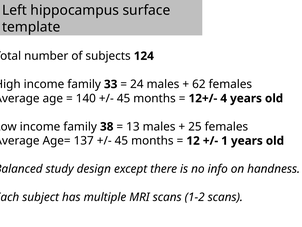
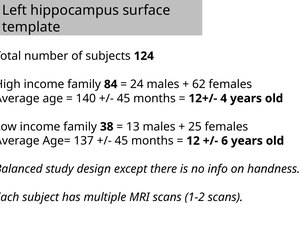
33: 33 -> 84 (111, 84)
1: 1 -> 6 (225, 141)
